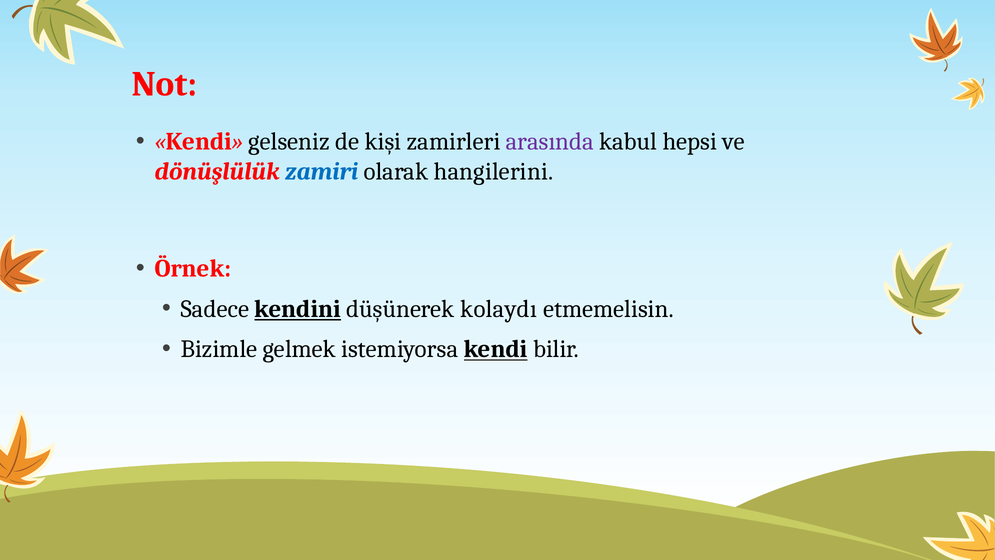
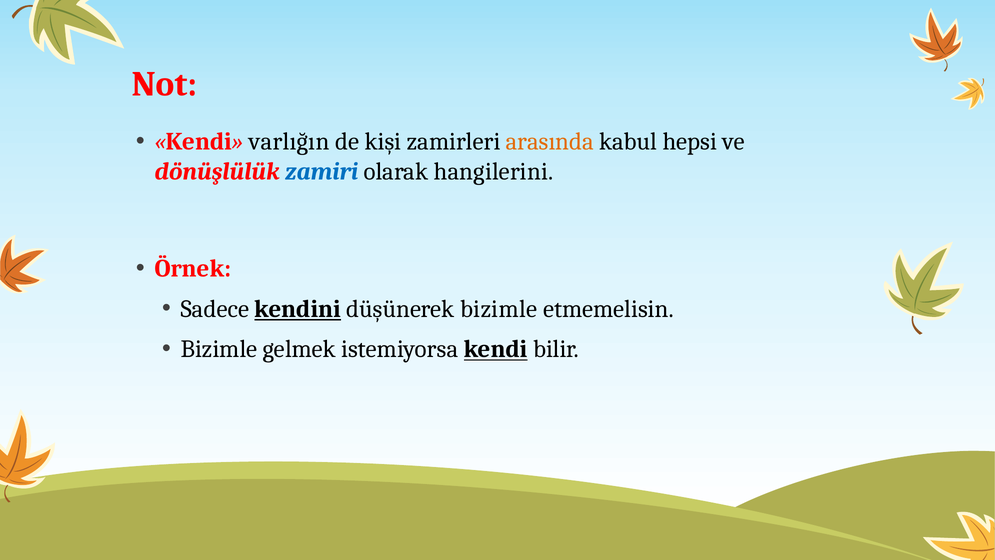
gelseniz: gelseniz -> varlığın (289, 142)
arasında colour: purple -> orange (550, 142)
düşünerek kolaydı: kolaydı -> bizimle (499, 309)
